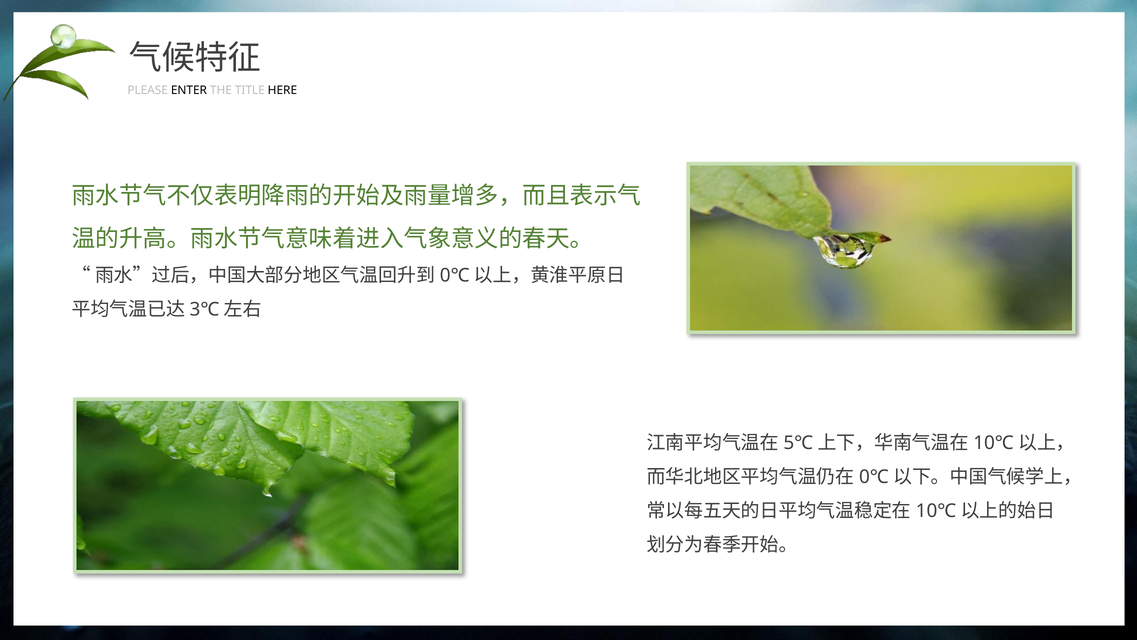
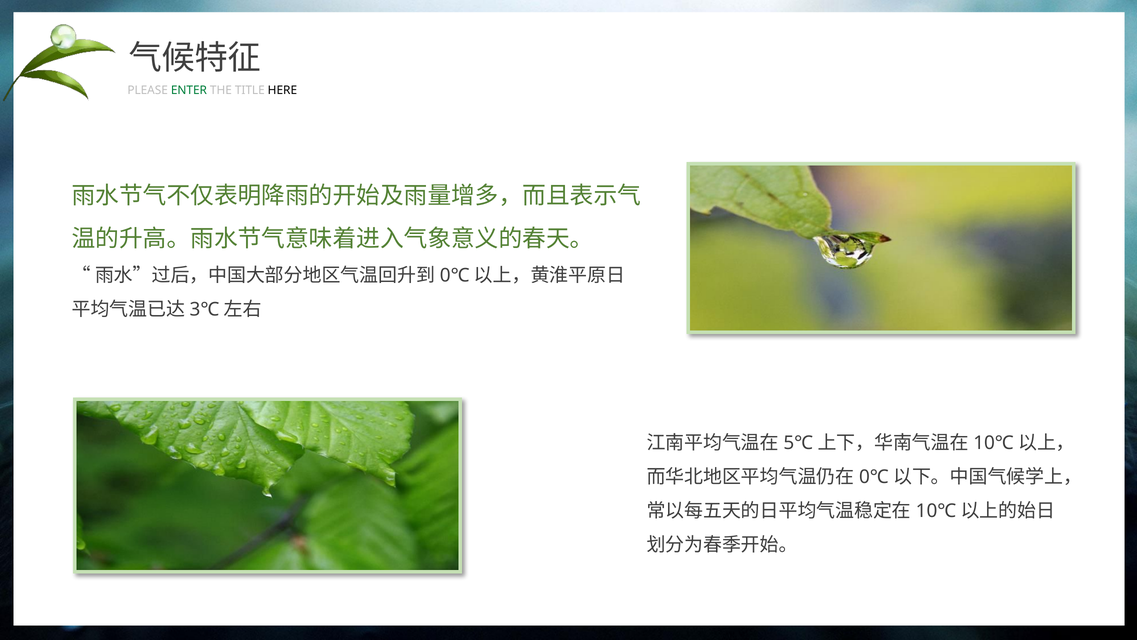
ENTER colour: black -> green (189, 90)
